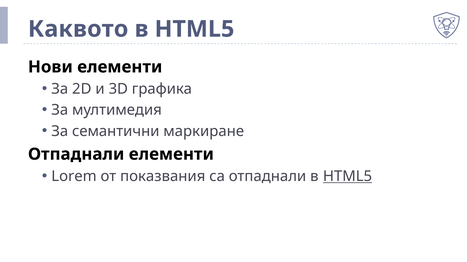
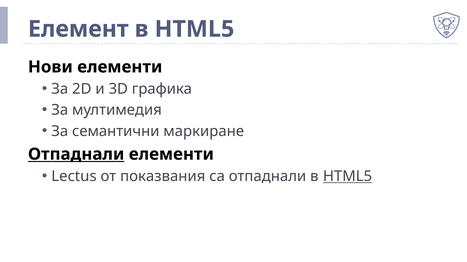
Каквото: Каквото -> Елемент (78, 29)
Отпаднали underline: none -> present (76, 155)
Lorem: Lorem -> Lectus (74, 177)
